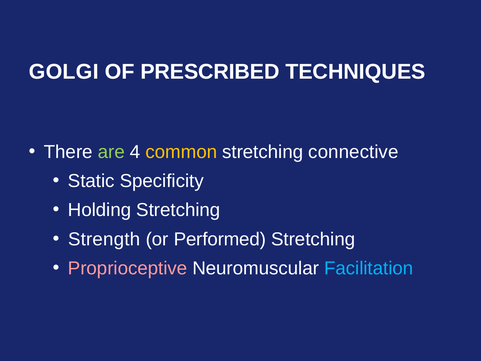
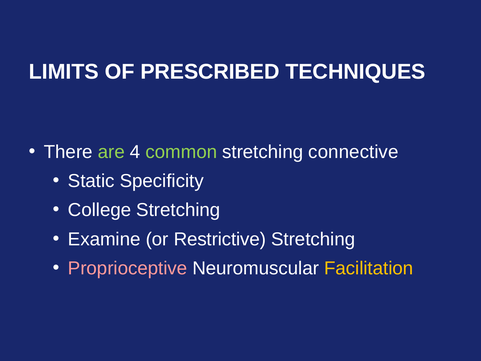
GOLGI: GOLGI -> LIMITS (64, 72)
common colour: yellow -> light green (181, 152)
Holding: Holding -> College (100, 210)
Strength: Strength -> Examine (104, 239)
Performed: Performed -> Restrictive (220, 239)
Facilitation colour: light blue -> yellow (369, 268)
